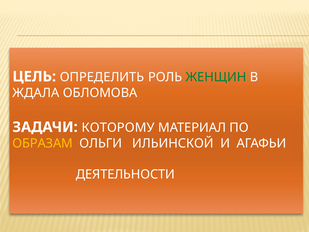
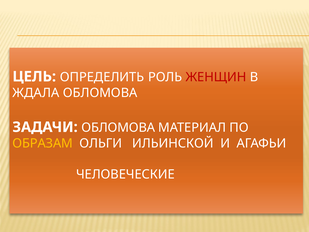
ЖЕНЩИН colour: green -> red (216, 77)
ЗАДАЧИ КОТОРОМУ: КОТОРОМУ -> ОБЛОМОВА (118, 128)
ДЕЯТЕЛЬНОСТИ: ДЕЯТЕЛЬНОСТИ -> ЧЕЛОВЕЧЕСКИЕ (125, 174)
